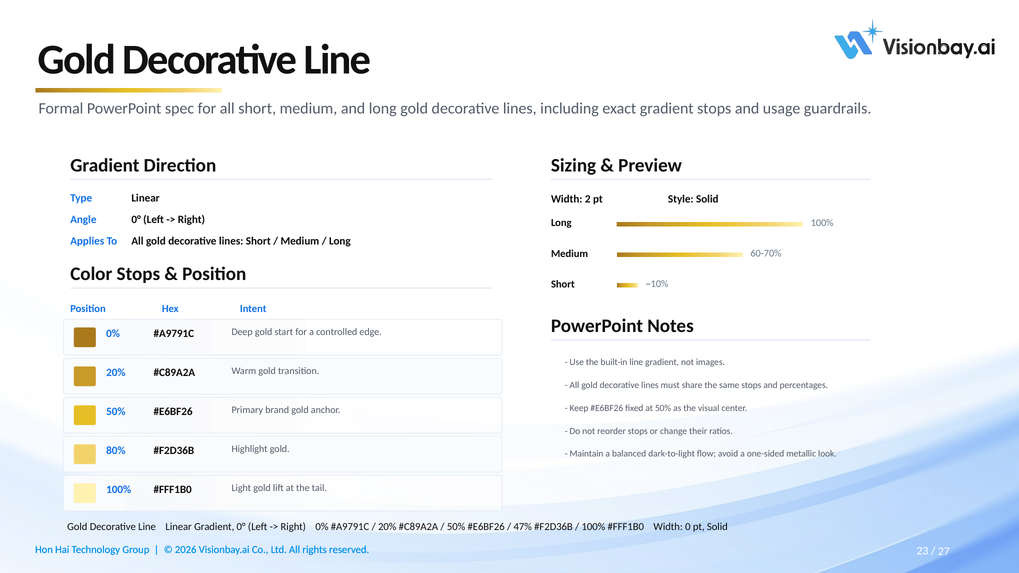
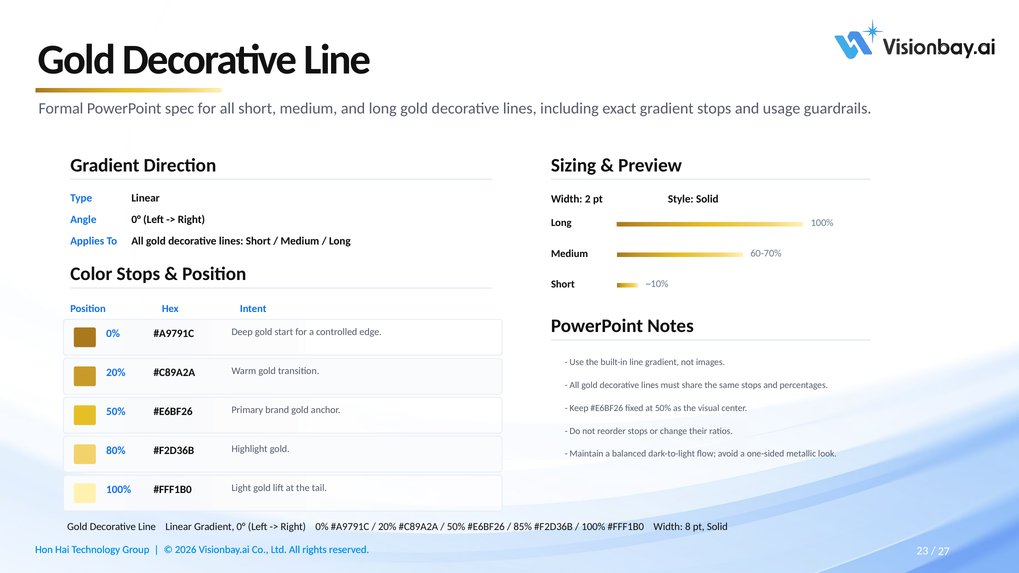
47%: 47% -> 85% (523, 527)
0: 0 -> 8 (688, 527)
